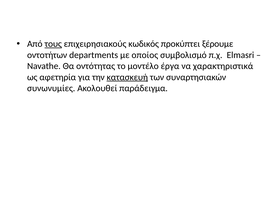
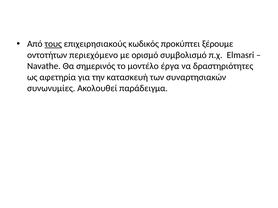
departments: departments -> περιεχόμενο (94, 55)
οποίος: οποίος -> ορισμό (145, 55)
οντότητας: οντότητας -> σημερινός (96, 66)
χαρακτηριστικά: χαρακτηριστικά -> δραστηριότητες (223, 66)
κατασκευή underline: present -> none (127, 77)
